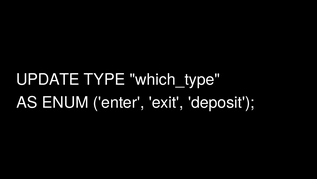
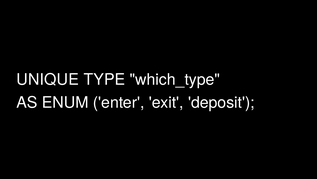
UPDATE: UPDATE -> UNIQUE (48, 79)
